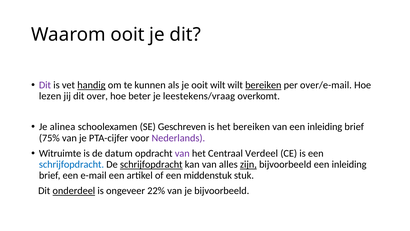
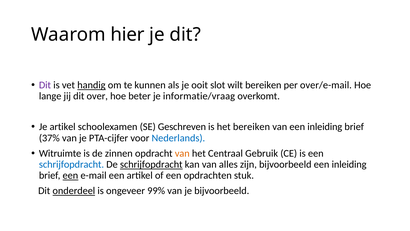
Waarom ooit: ooit -> hier (128, 34)
ooit wilt: wilt -> slot (218, 85)
bereiken underline: present -> none (263, 85)
lezen: lezen -> lange (50, 96)
leestekens/vraag: leestekens/vraag -> informatie/vraag (199, 96)
Je alinea: alinea -> artikel (63, 127)
75%: 75% -> 37% (49, 138)
Nederlands colour: purple -> blue (178, 138)
datum: datum -> zinnen (119, 153)
van colour: purple -> orange (182, 153)
Verdeel: Verdeel -> Gebruik (262, 153)
zijn underline: present -> none (248, 164)
een underline: none -> present (70, 175)
middenstuk: middenstuk -> opdrachten (208, 175)
22%: 22% -> 99% (156, 191)
